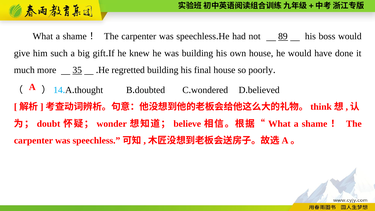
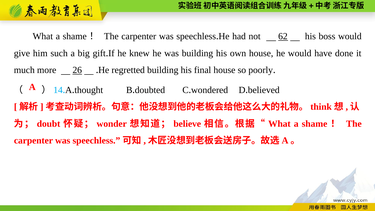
89: 89 -> 62 (283, 36)
35: 35 -> 26 (77, 70)
